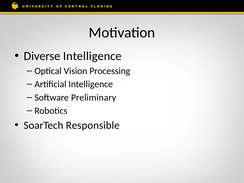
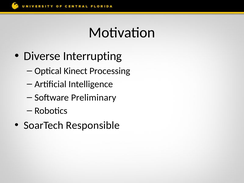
Diverse Intelligence: Intelligence -> Interrupting (93, 56)
Vision: Vision -> Kinect (76, 71)
